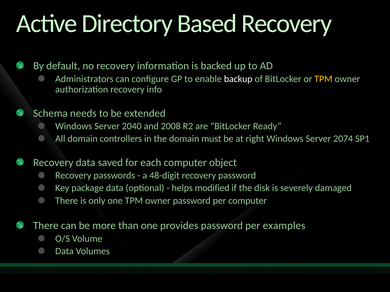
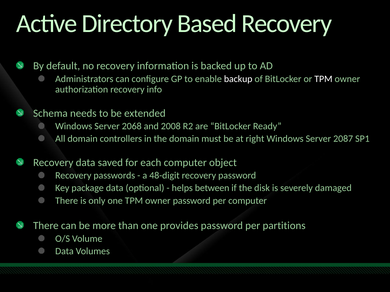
TPM colour: yellow -> white (323, 79)
2040: 2040 -> 2068 (132, 126)
2074: 2074 -> 2087 (343, 139)
modified: modified -> between (212, 188)
examples: examples -> partitions (284, 226)
